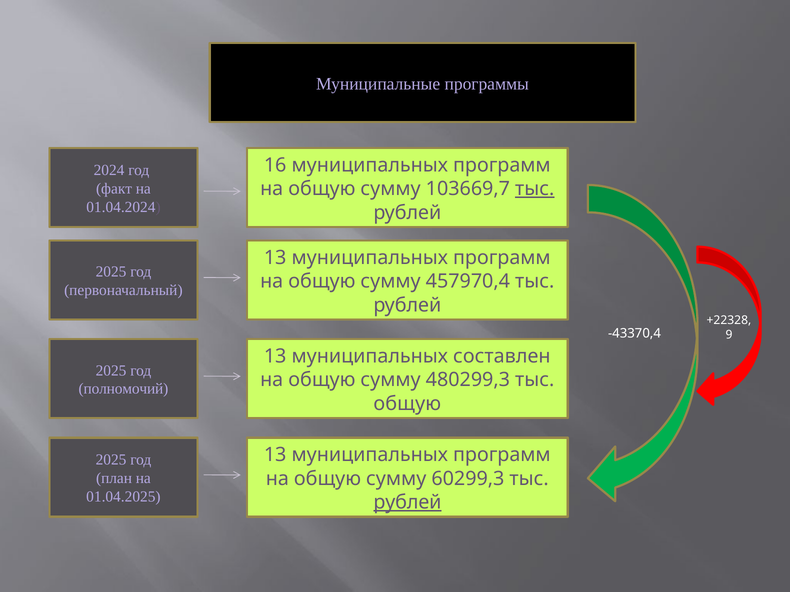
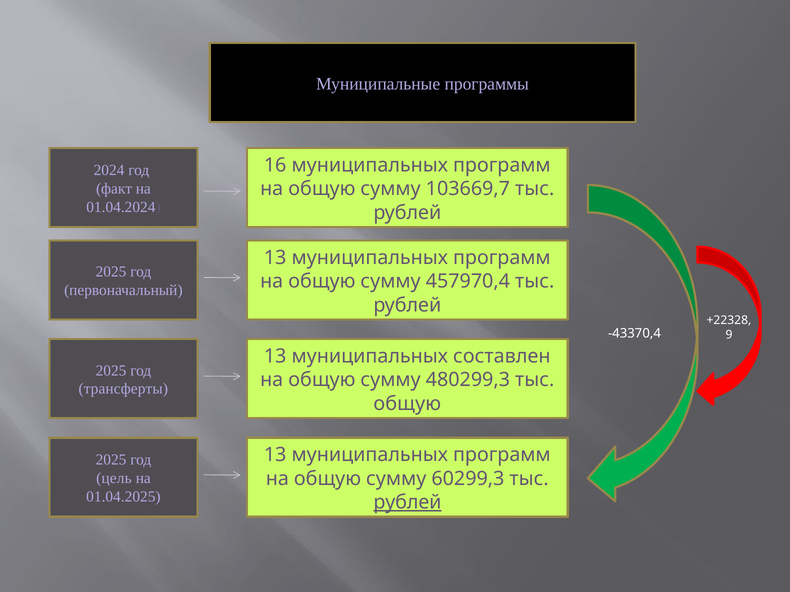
тыс underline: present -> none (535, 189)
полномочий: полномочий -> трансферты (123, 389)
план: план -> цель (114, 479)
